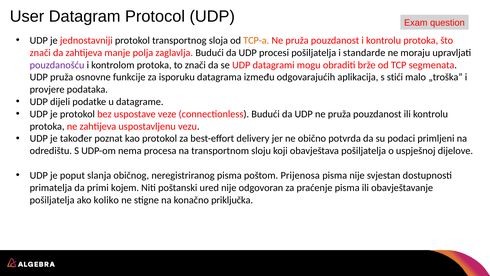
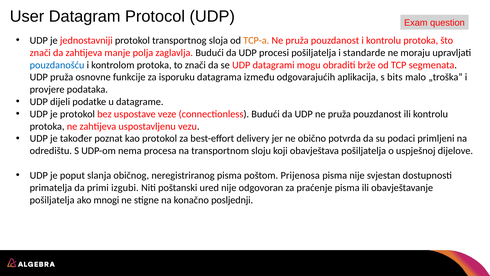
pouzdanošću colour: purple -> blue (57, 65)
stići: stići -> bits (395, 77)
kojem: kojem -> izgubi (125, 187)
koliko: koliko -> mnogi (106, 200)
priključka: priključka -> posljednji (232, 200)
